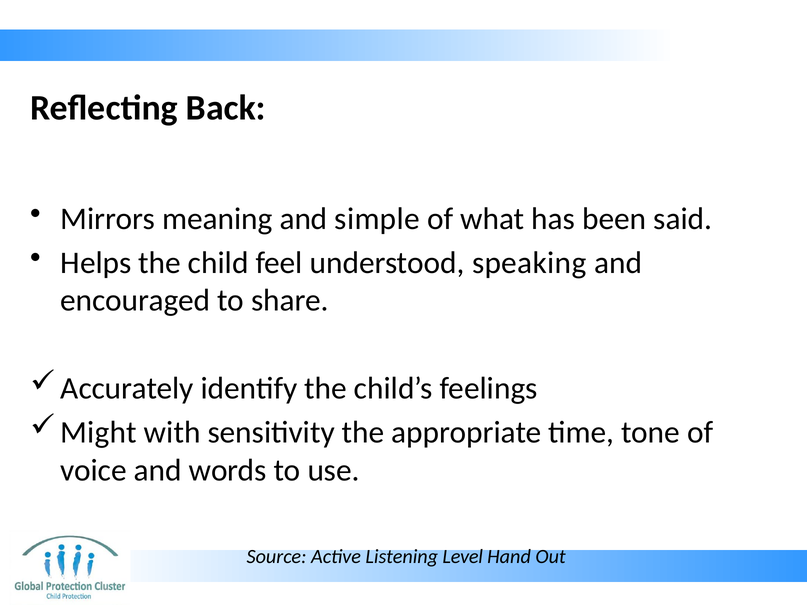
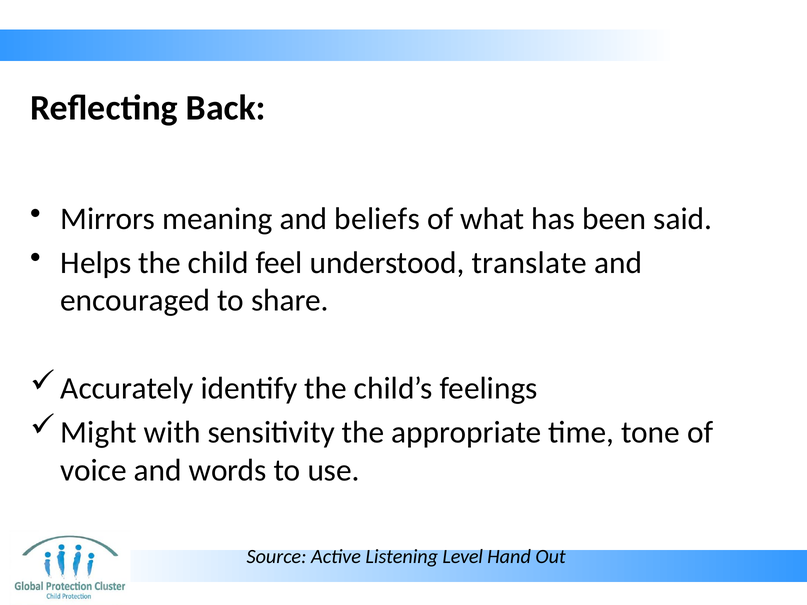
simple: simple -> beliefs (377, 219)
speaking: speaking -> translate (529, 263)
